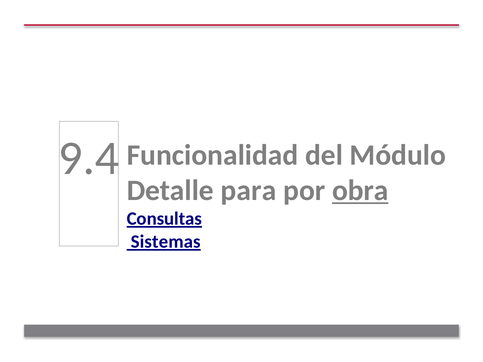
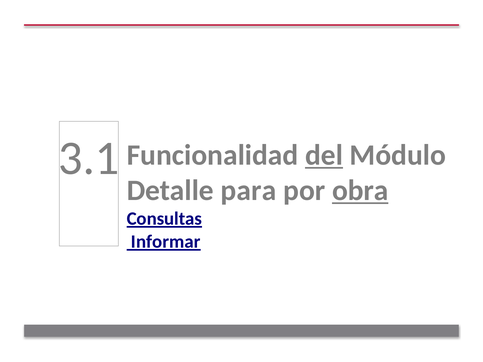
9.4: 9.4 -> 3.1 (89, 158)
del underline: none -> present (324, 155)
Sistemas: Sistemas -> Informar (166, 242)
